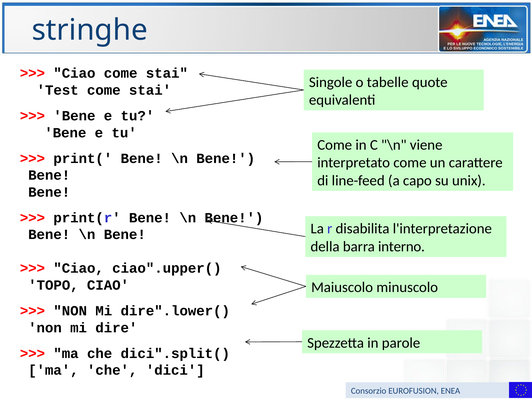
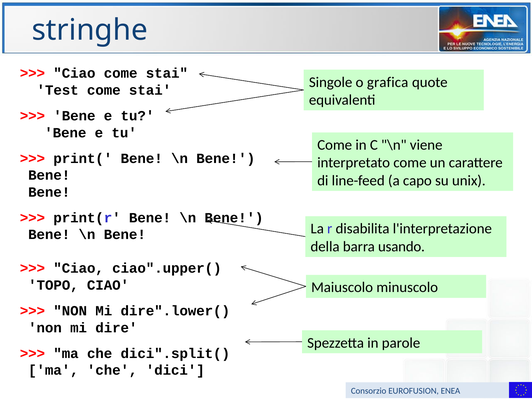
tabelle: tabelle -> grafica (388, 82)
interno: interno -> usando (401, 247)
